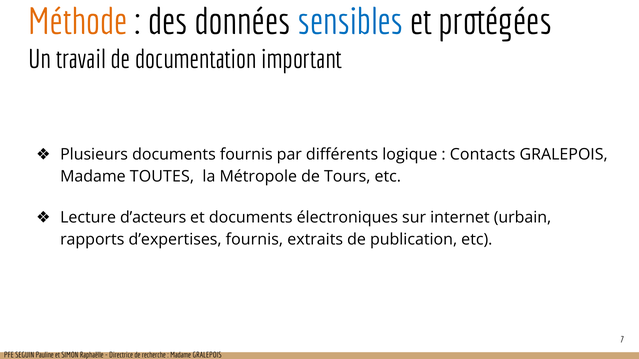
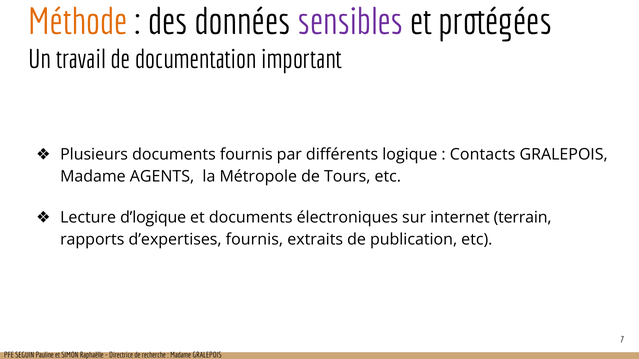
sensibles colour: blue -> purple (350, 22)
TOUTES: TOUTES -> AGENTS (162, 177)
d’acteurs: d’acteurs -> d’logique (153, 218)
urbain: urbain -> terrain (523, 218)
